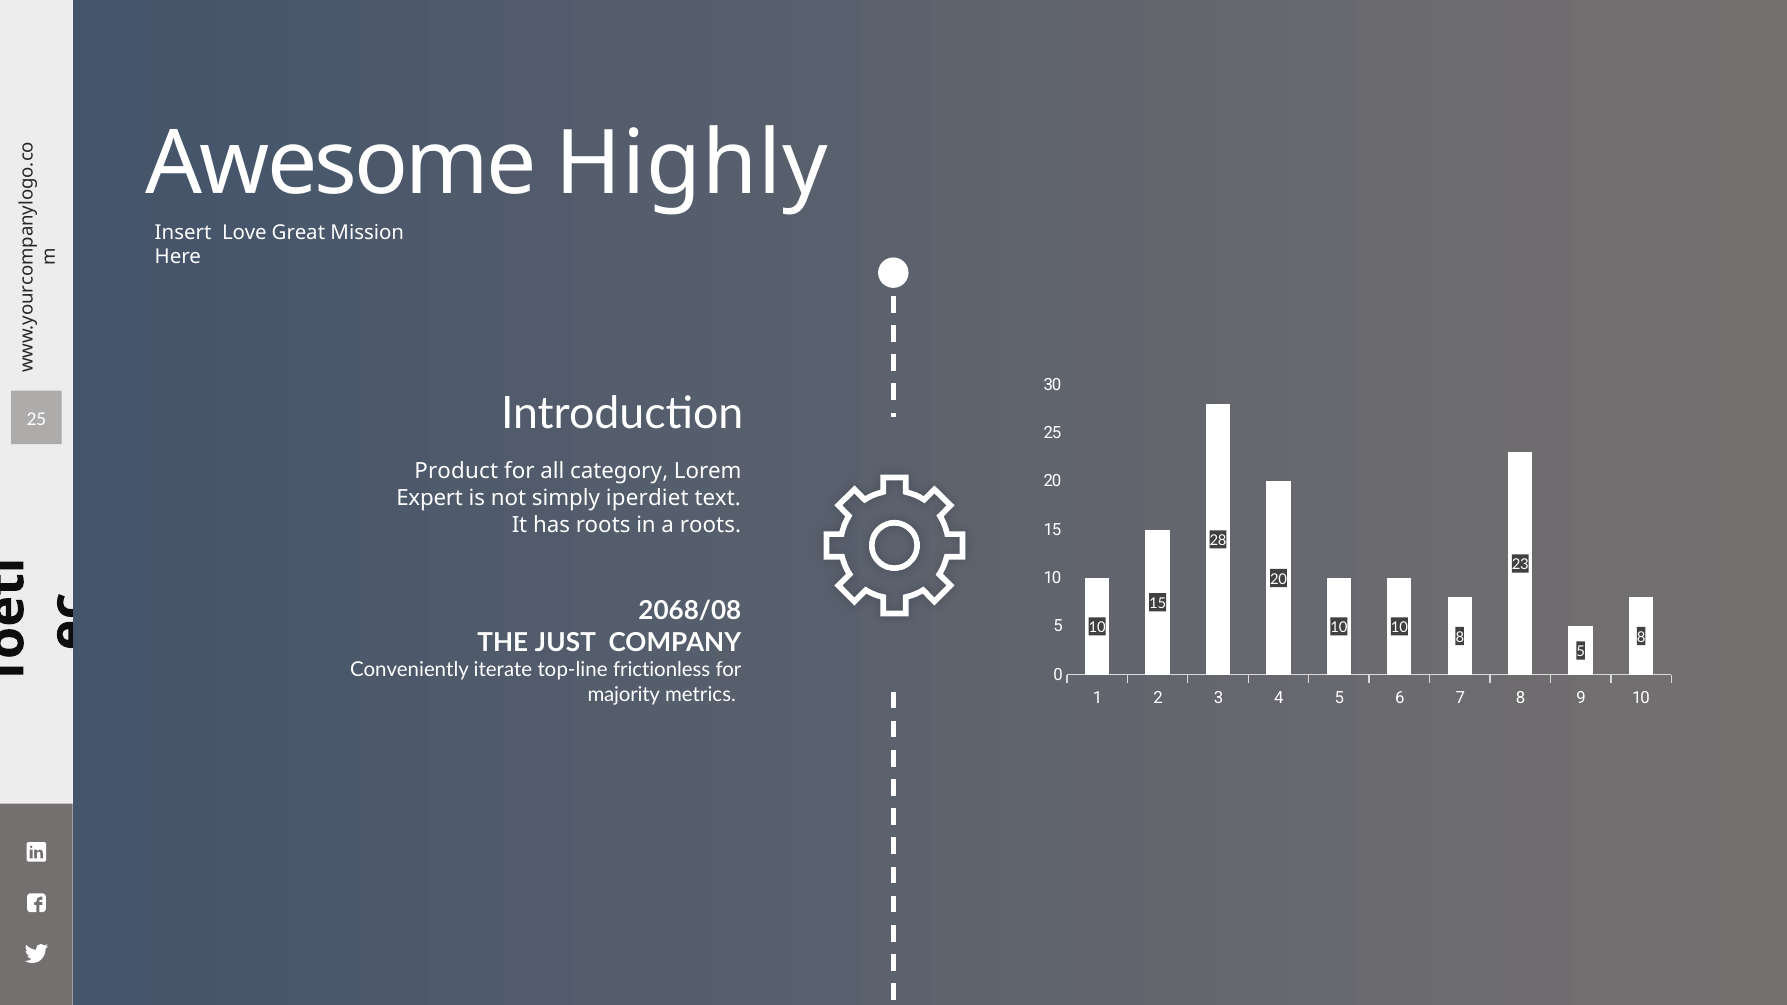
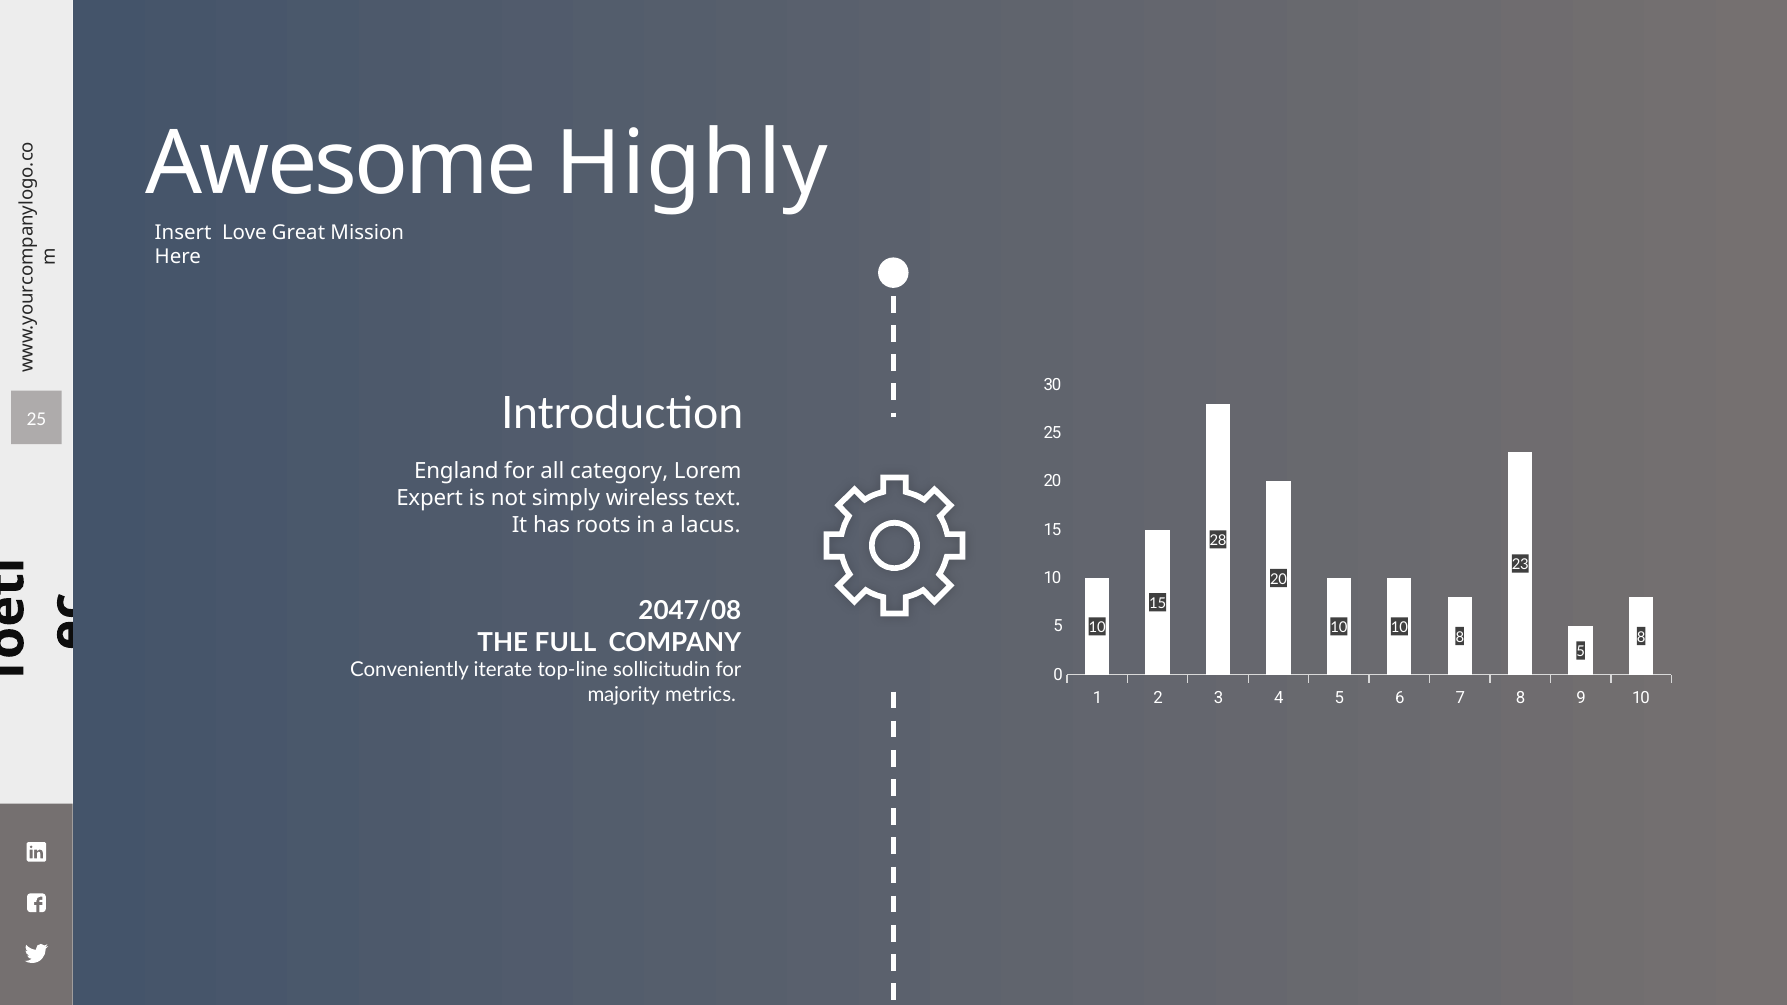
Product: Product -> England (456, 472)
iperdiet: iperdiet -> wireless (648, 498)
a roots: roots -> lacus (710, 525)
2068/08: 2068/08 -> 2047/08 (690, 611)
JUST: JUST -> FULL (565, 643)
frictionless: frictionless -> sollicitudin (662, 670)
